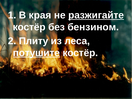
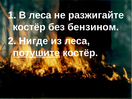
В края: края -> леса (40, 15)
разжигайте underline: present -> none (96, 15)
Плиту: Плиту -> Нигде (33, 41)
